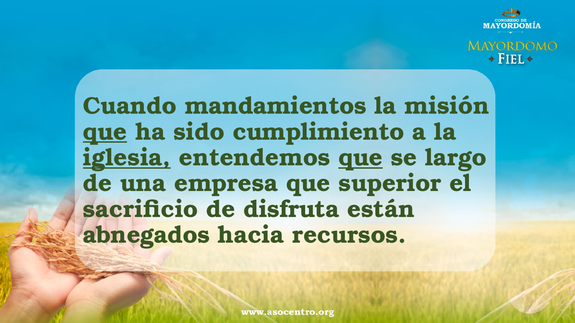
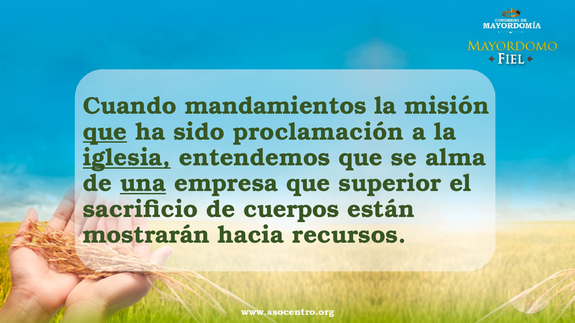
cumplimiento: cumplimiento -> proclamación (318, 132)
que underline: present -> none (361, 158)
largo: largo -> alma (456, 158)
una underline: none -> present (143, 184)
disfruta: disfruta -> cuerpos (291, 210)
abnegados: abnegados -> mostrarán (146, 235)
